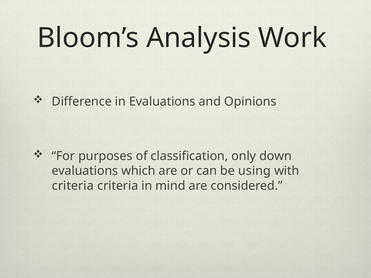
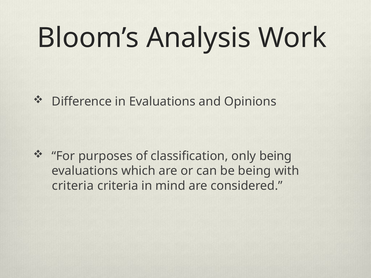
only down: down -> being (276, 156)
be using: using -> being (254, 171)
